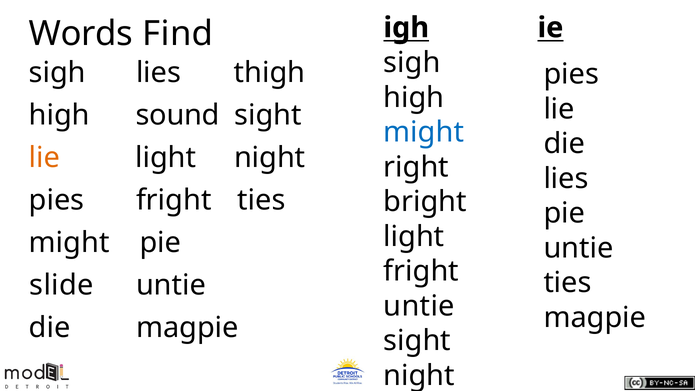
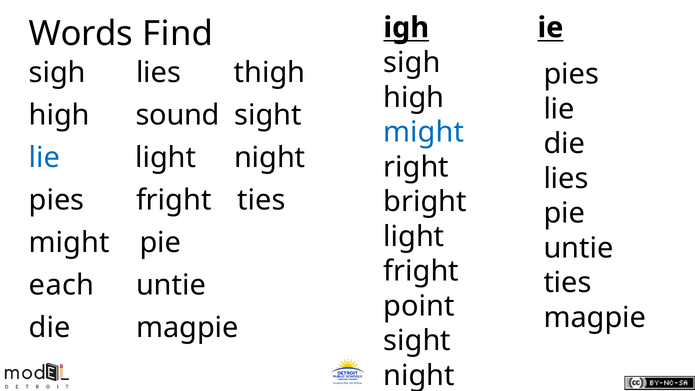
lie colour: orange -> blue (45, 158)
slide: slide -> each (62, 285)
untie: untie -> point (419, 306)
